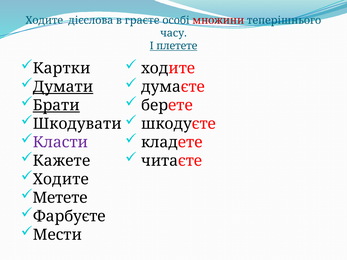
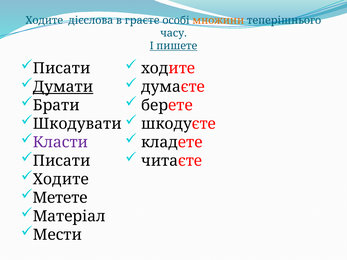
множини colour: red -> orange (218, 20)
плетете: плетете -> пишете (177, 46)
Картки: Картки -> Писати (62, 68)
Брати underline: present -> none (56, 105)
Кажете: Кажете -> Писати (62, 161)
Фарбуєте: Фарбуєте -> Матеріал (69, 216)
